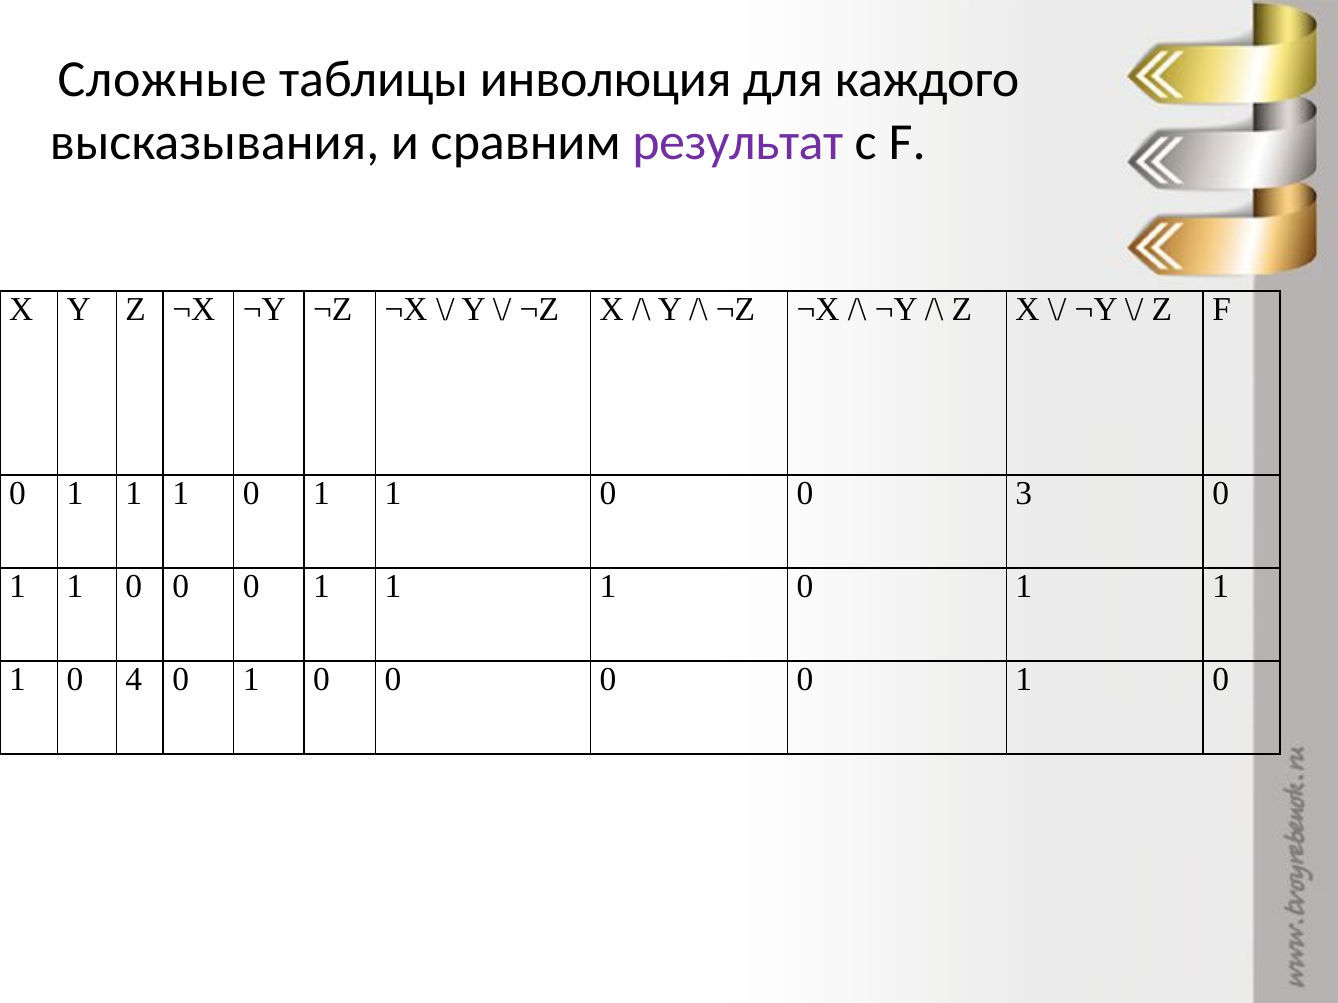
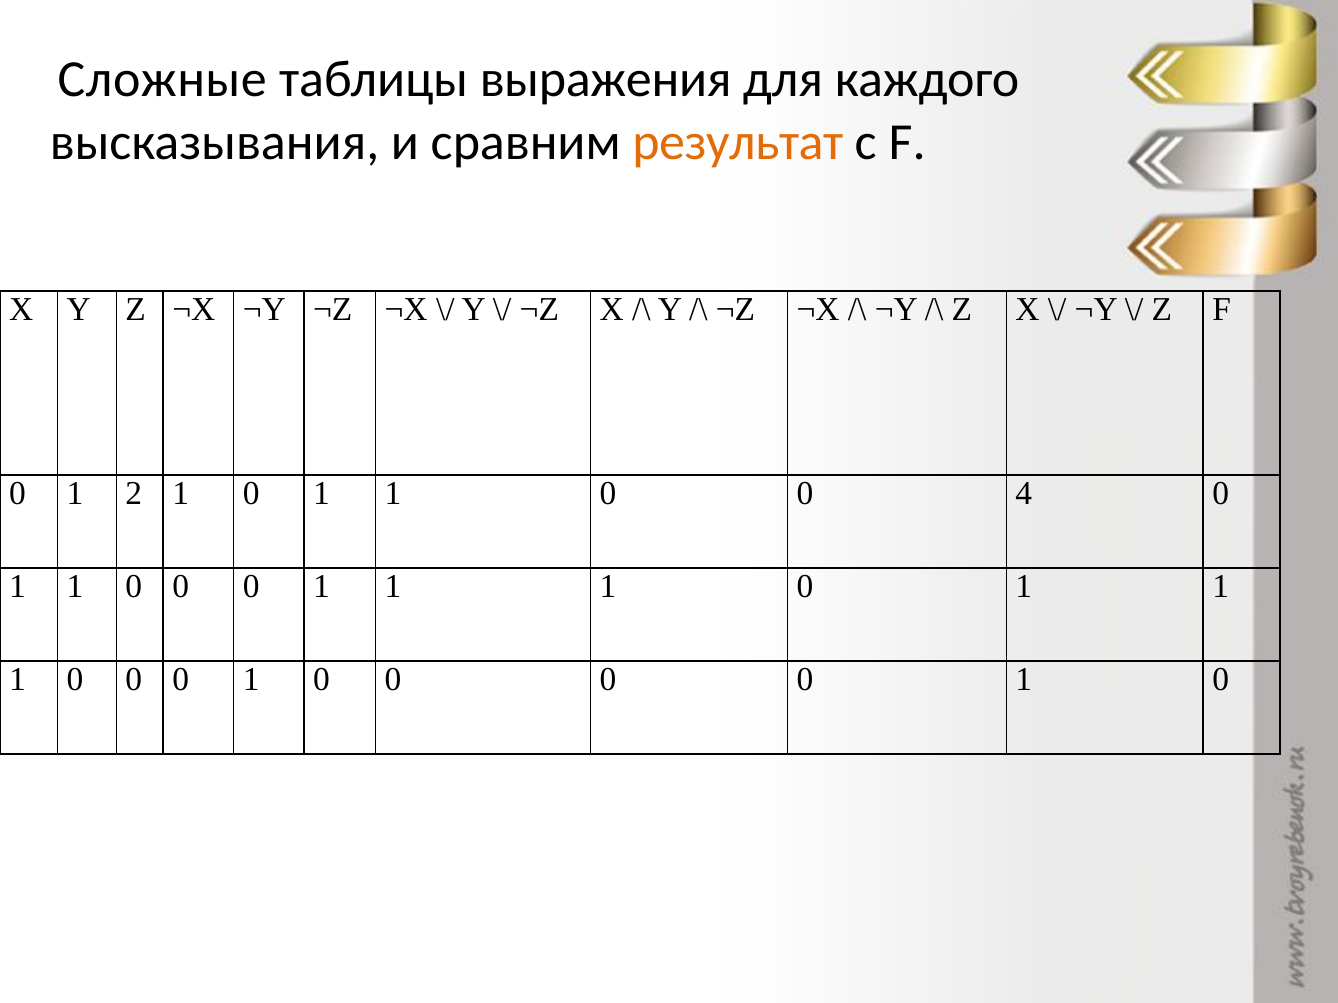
инволюция: инволюция -> выражения (606, 80)
результат colour: purple -> orange (738, 142)
1: 1 -> 2 (134, 494)
3: 3 -> 4 (1024, 494)
4: 4 -> 0 (134, 680)
